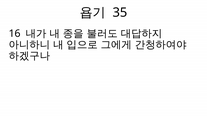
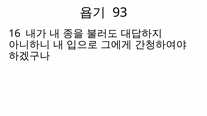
35: 35 -> 93 (120, 12)
